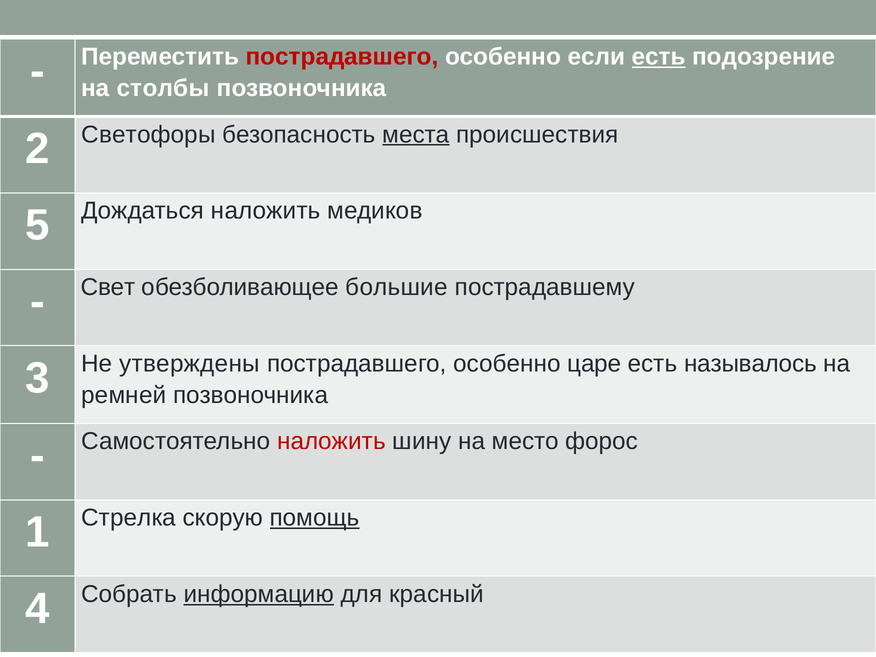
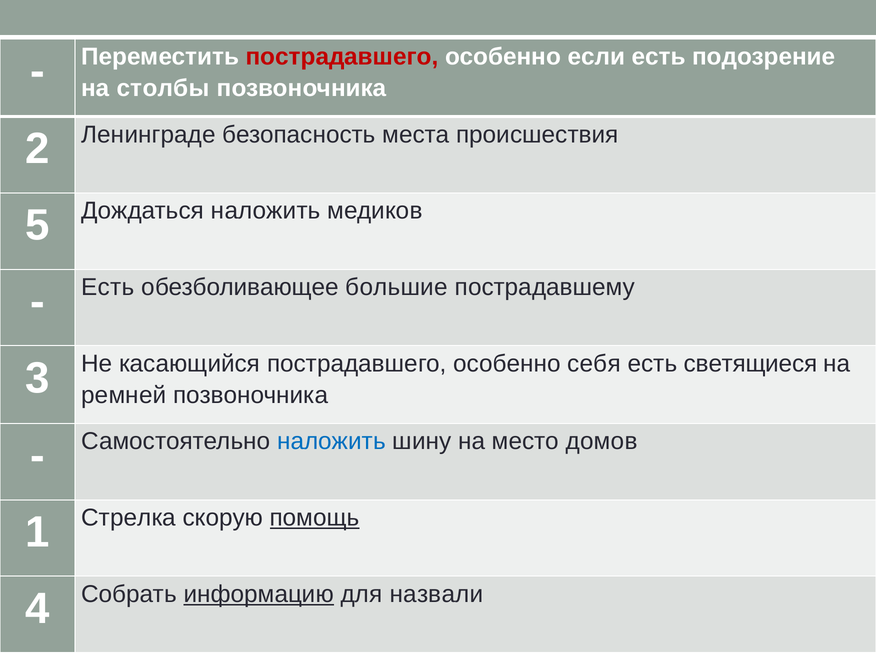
есть underline: present -> none (659, 57)
Светофоры: Светофоры -> Ленинграде (148, 135)
места underline: present -> none (416, 135)
Свет: Свет -> Есть (108, 287)
утверждены: утверждены -> касающийся (190, 364)
царе: царе -> себя (594, 364)
называлось: называлось -> светящиеся (751, 364)
наложить colour: red -> blue (331, 441)
форос: форос -> домов (602, 441)
красный: красный -> назвали (436, 594)
